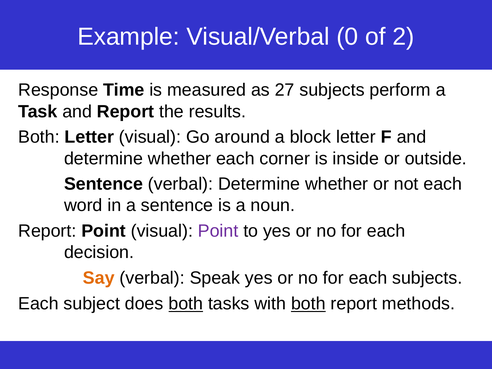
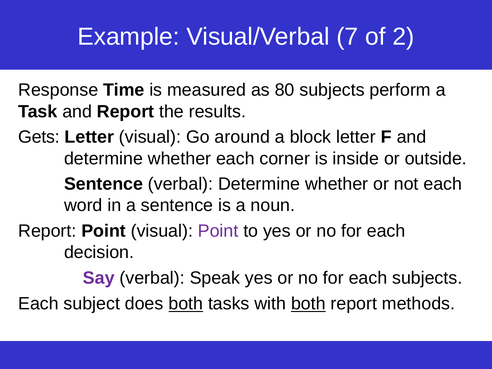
0: 0 -> 7 (347, 37)
27: 27 -> 80 (285, 90)
Both: Both -> Gets (39, 137)
Say colour: orange -> purple (99, 278)
